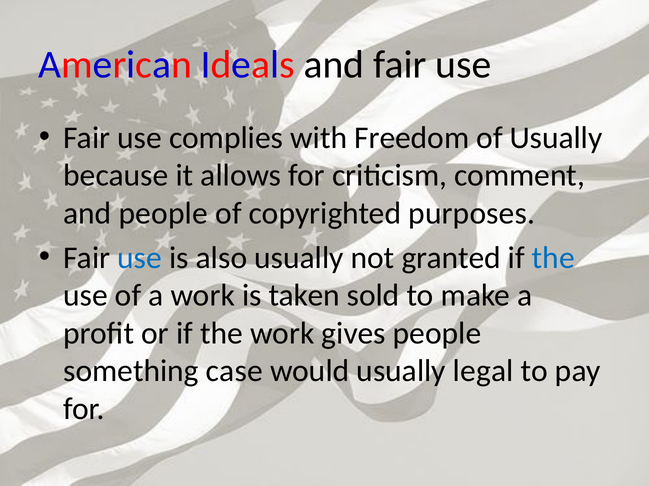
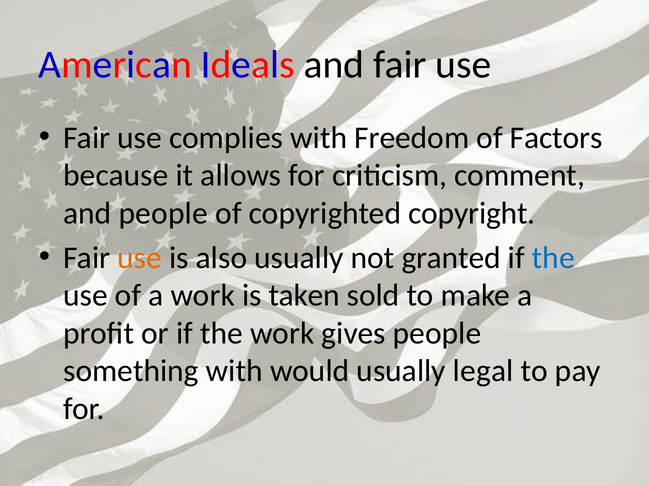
of Usually: Usually -> Factors (556, 138)
purposes: purposes -> copyright (472, 214)
use colour: blue -> orange (140, 258)
something case: case -> with (234, 372)
